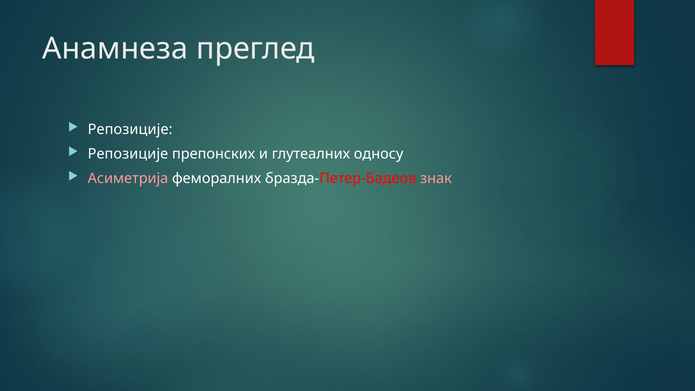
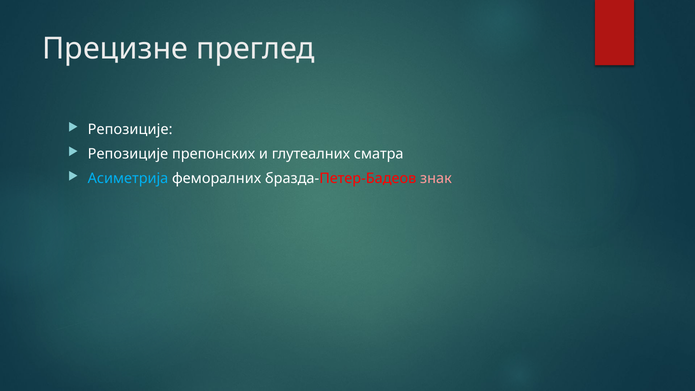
Анамнеза: Анамнеза -> Прецизне (115, 49)
односу: односу -> сматра (379, 154)
Асиметрија colour: pink -> light blue (128, 179)
